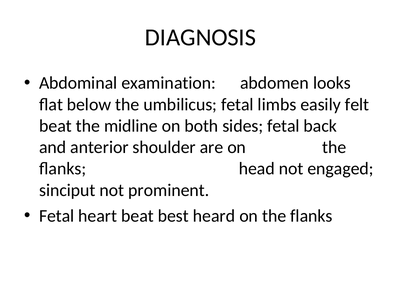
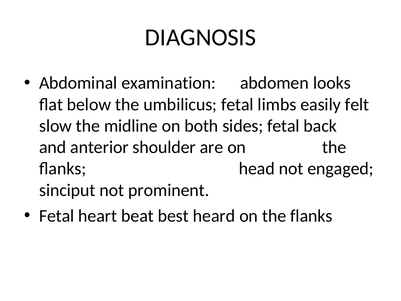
beat: beat -> slow (56, 126)
